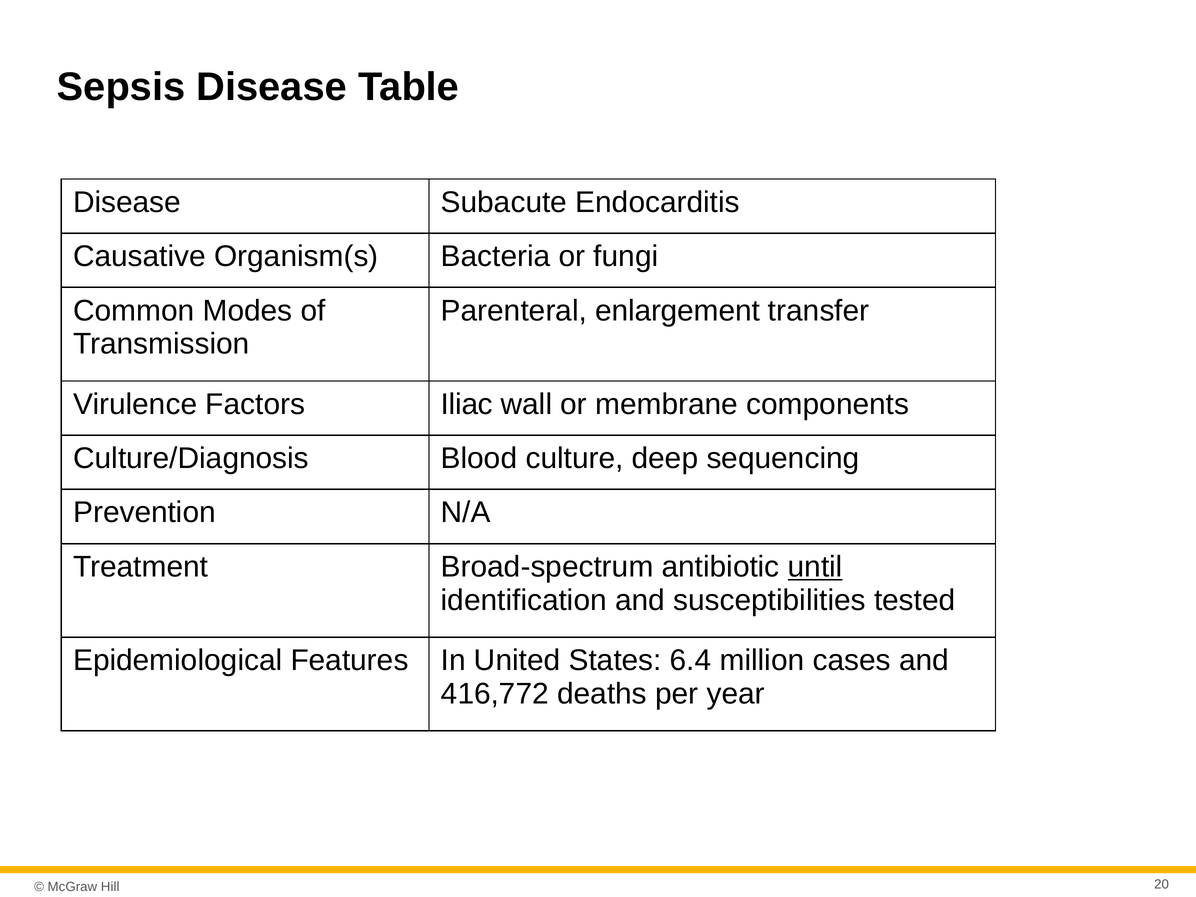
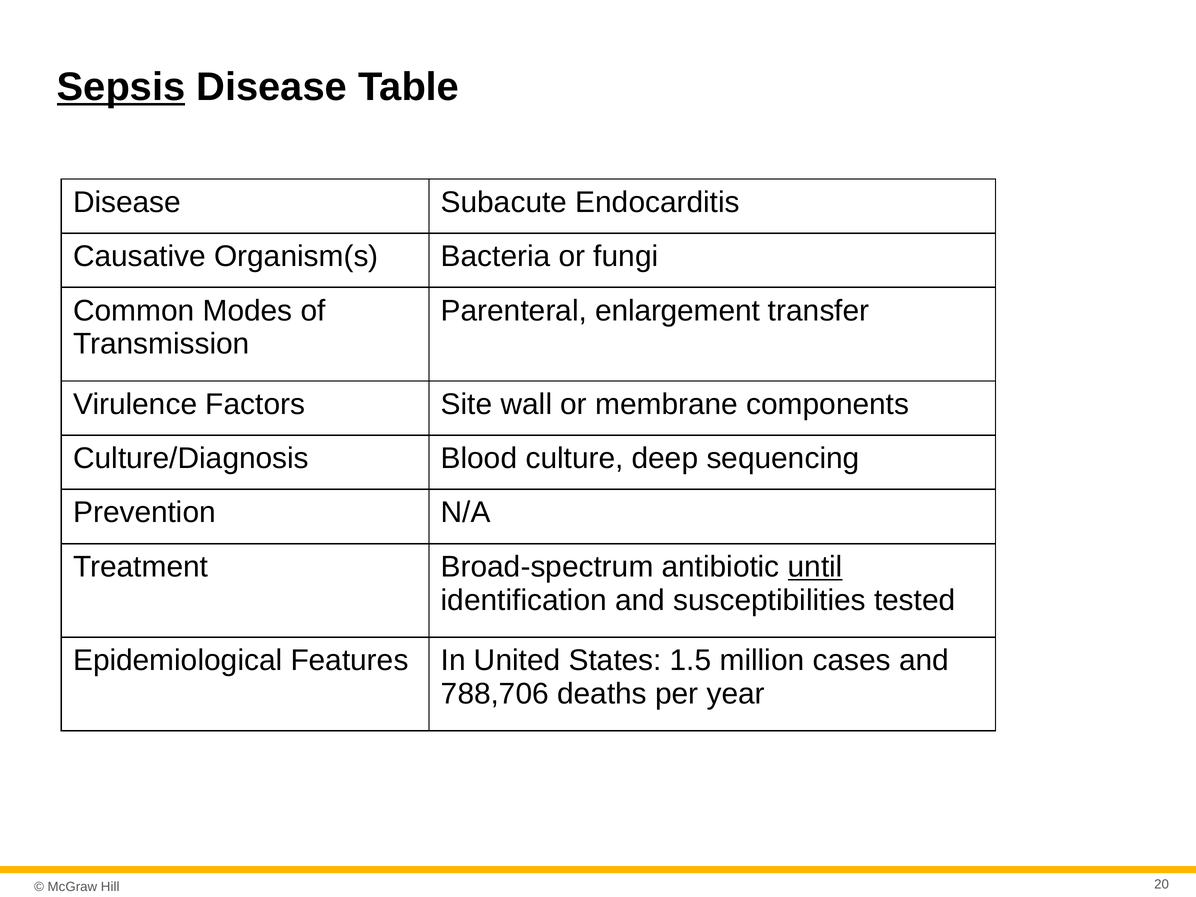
Sepsis underline: none -> present (121, 87)
Iliac: Iliac -> Site (467, 404)
6.4: 6.4 -> 1.5 (691, 660)
416,772: 416,772 -> 788,706 (495, 694)
